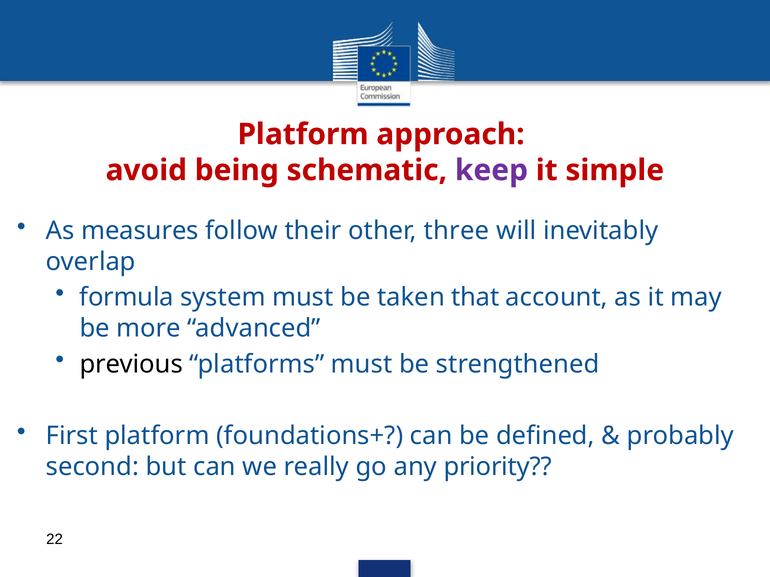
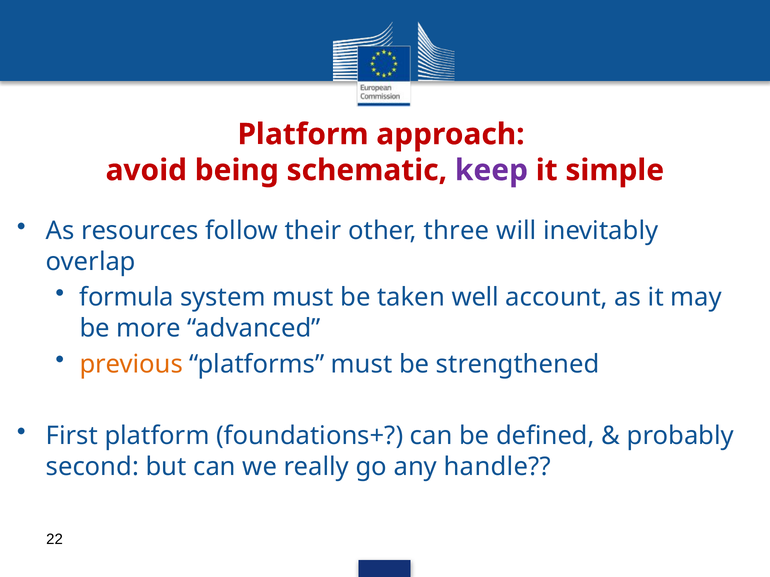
measures: measures -> resources (140, 231)
that: that -> well (475, 298)
previous colour: black -> orange (131, 364)
priority: priority -> handle (497, 467)
